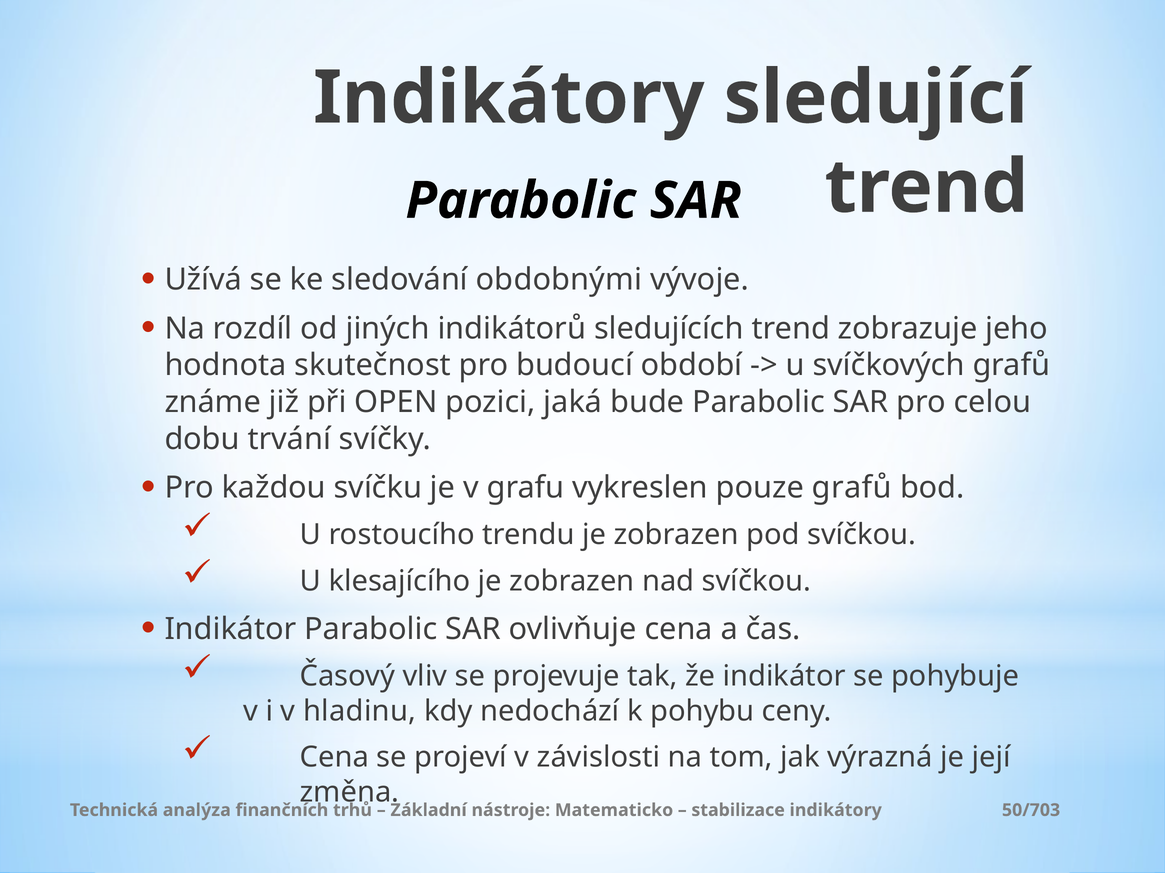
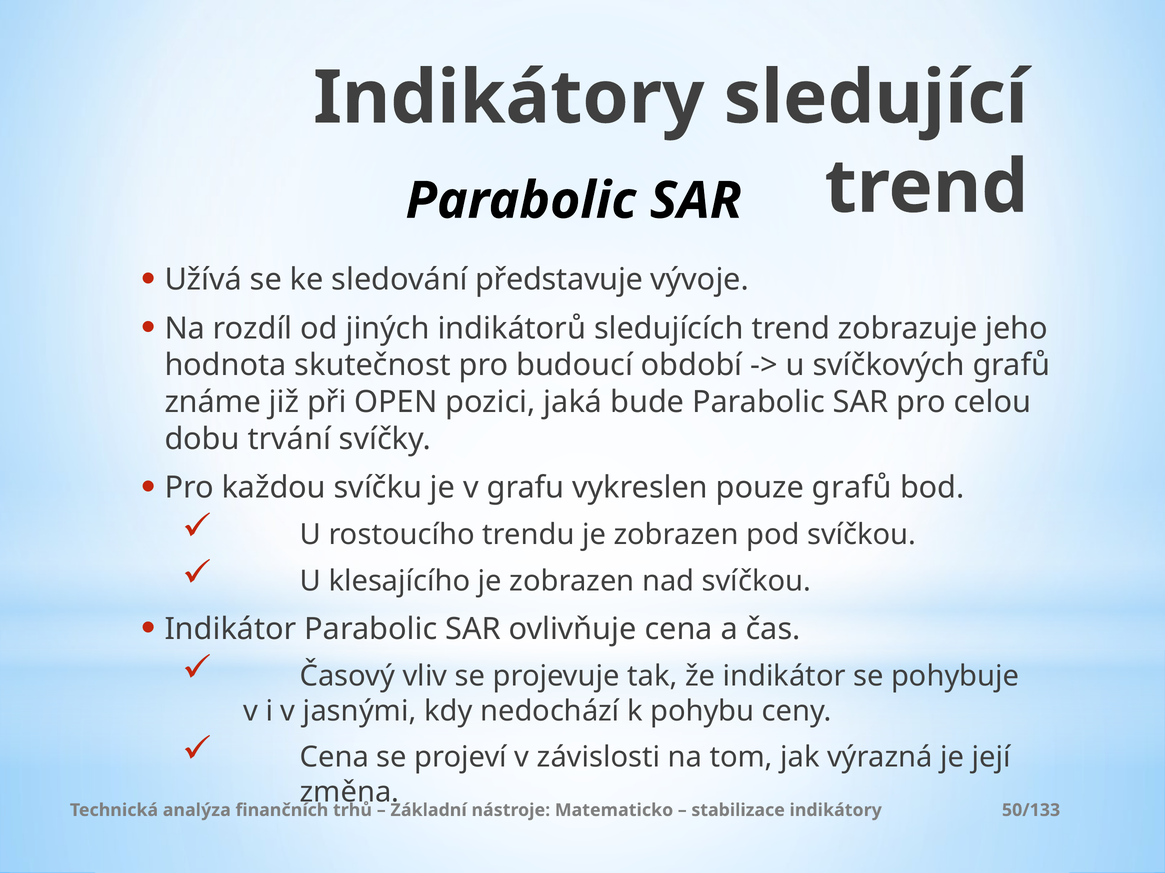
obdobnými: obdobnými -> představuje (559, 280)
hladinu: hladinu -> jasnými (360, 712)
50/703: 50/703 -> 50/133 (1031, 811)
